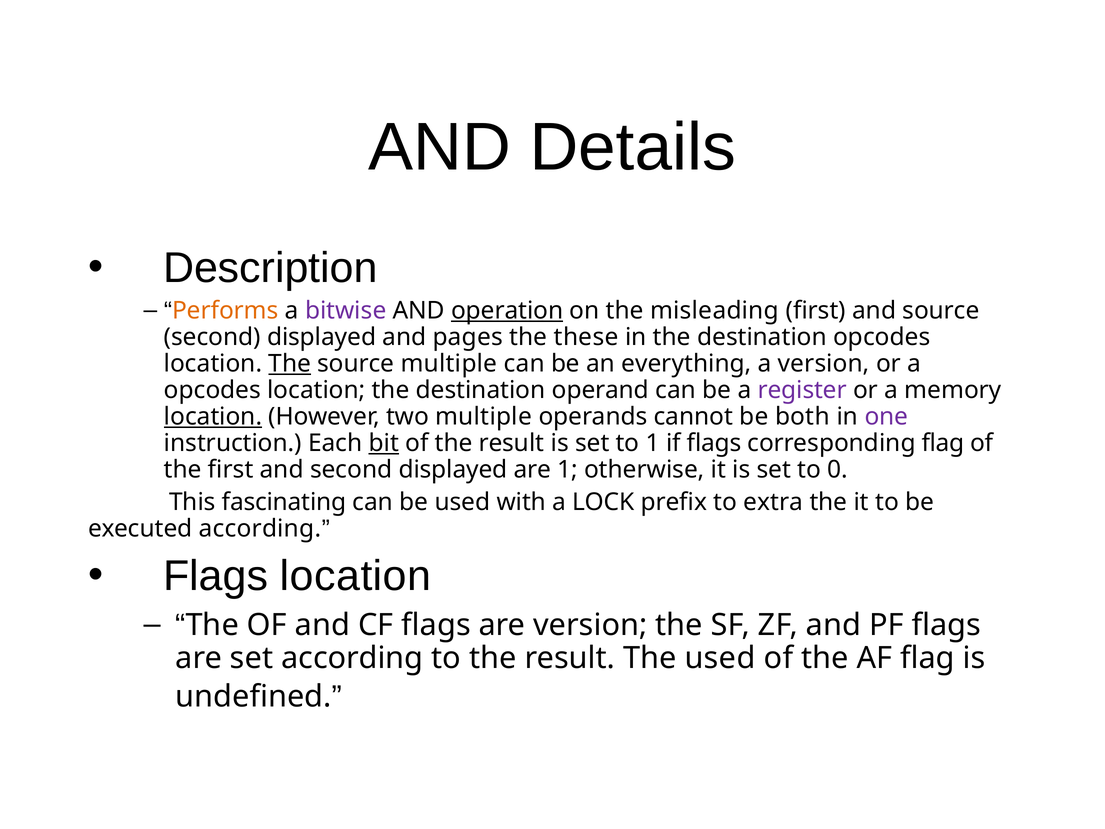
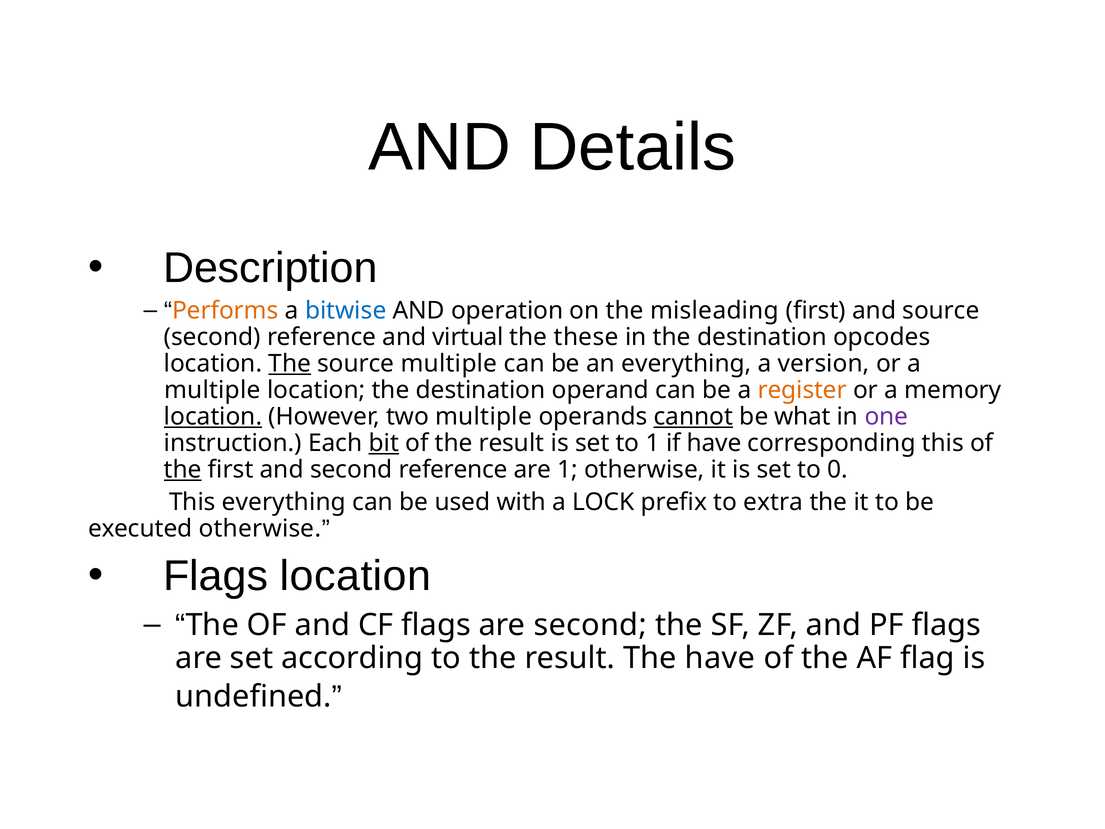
bitwise colour: purple -> blue (346, 311)
operation underline: present -> none (507, 311)
displayed: displayed -> reference (322, 337)
pages: pages -> virtual (468, 337)
opcodes: opcodes -> multiple (212, 390)
register colour: purple -> orange (802, 390)
cannot underline: none -> present (693, 417)
both: both -> what (803, 417)
if flags: flags -> have (714, 443)
corresponding flag: flag -> this (943, 443)
the underline: none -> present (183, 469)
and second displayed: displayed -> reference (453, 469)
This fascinating: fascinating -> everything (284, 502)
executed according: according -> otherwise (260, 529)
are version: version -> second (590, 625)
The used: used -> have (720, 658)
